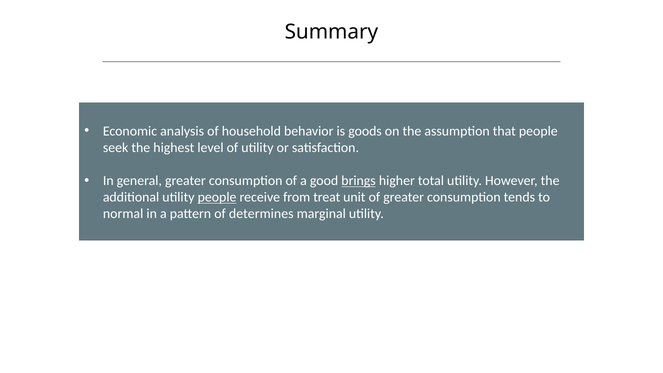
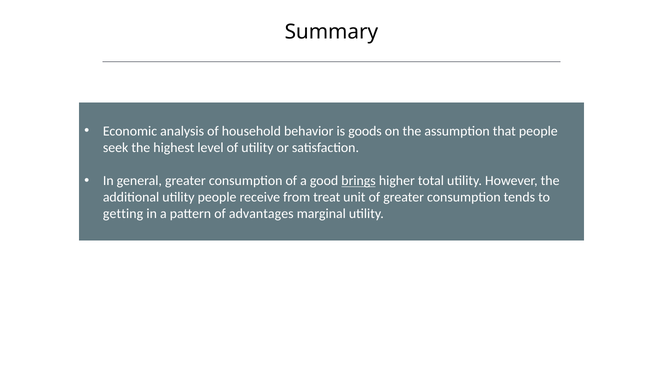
people underline: present -> none (217, 197)
normal: normal -> getting (123, 214)
determines: determines -> advantages (261, 214)
